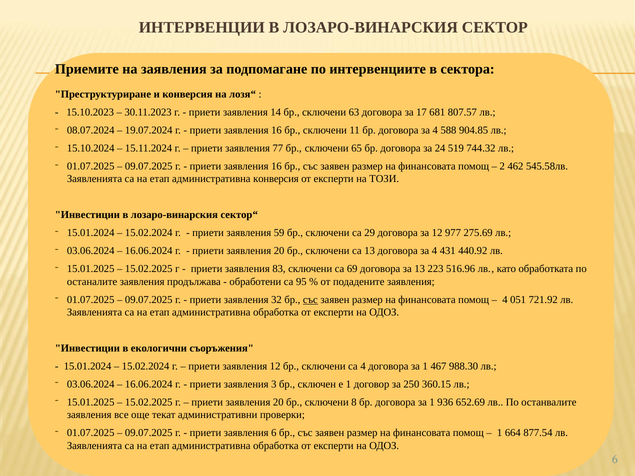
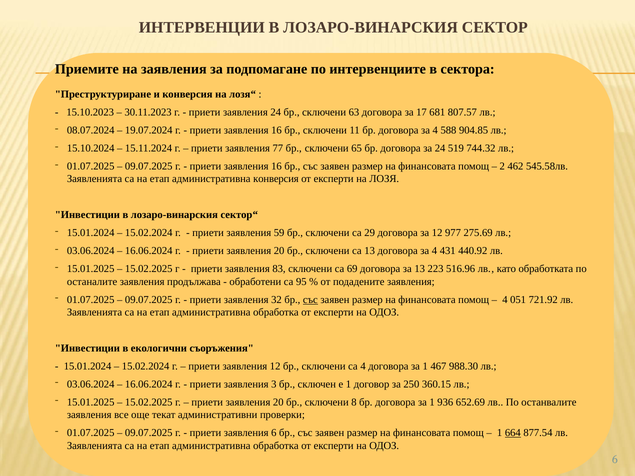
заявления 14: 14 -> 24 (276, 112)
ТОЗИ: ТОЗИ -> ЛОЗЯ (384, 179)
664 underline: none -> present (513, 433)
